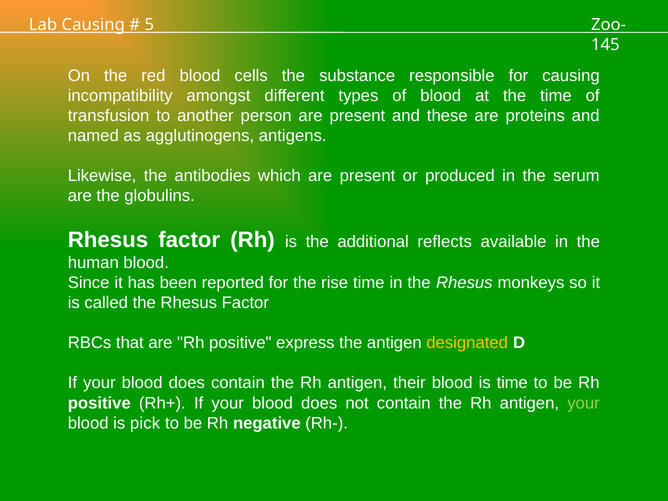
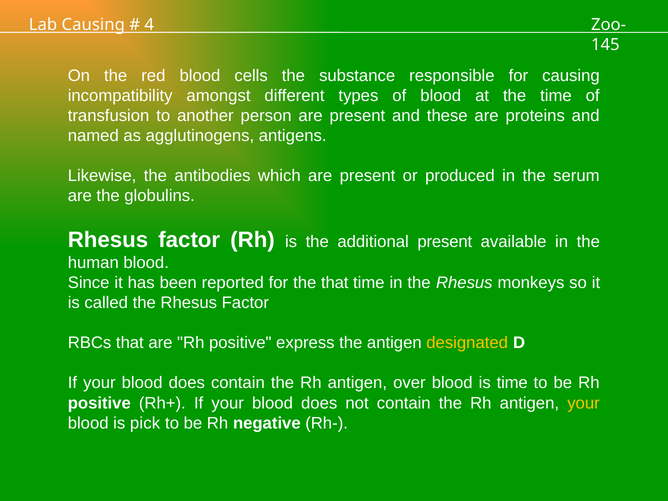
5: 5 -> 4 (149, 25)
additional reflects: reflects -> present (445, 242)
the rise: rise -> that (335, 283)
their: their -> over (409, 383)
your colour: light green -> yellow (584, 403)
